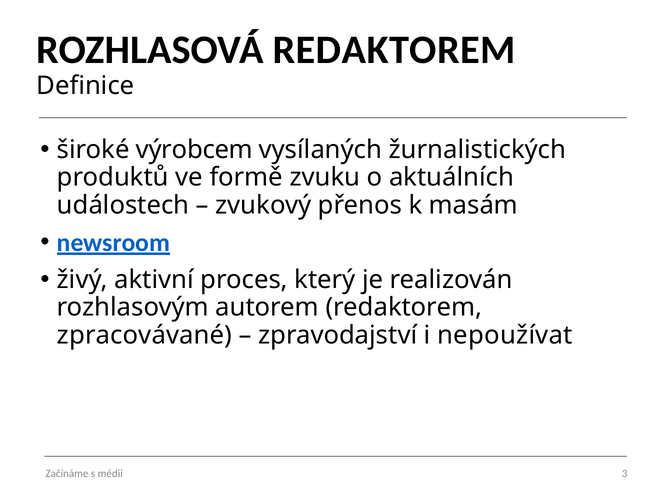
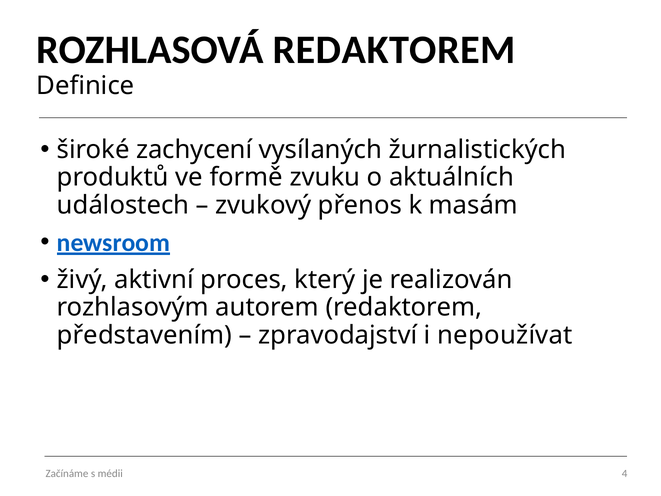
výrobcem: výrobcem -> zachycení (194, 150)
zpracovávané: zpracovávané -> představením (145, 335)
3: 3 -> 4 (625, 473)
